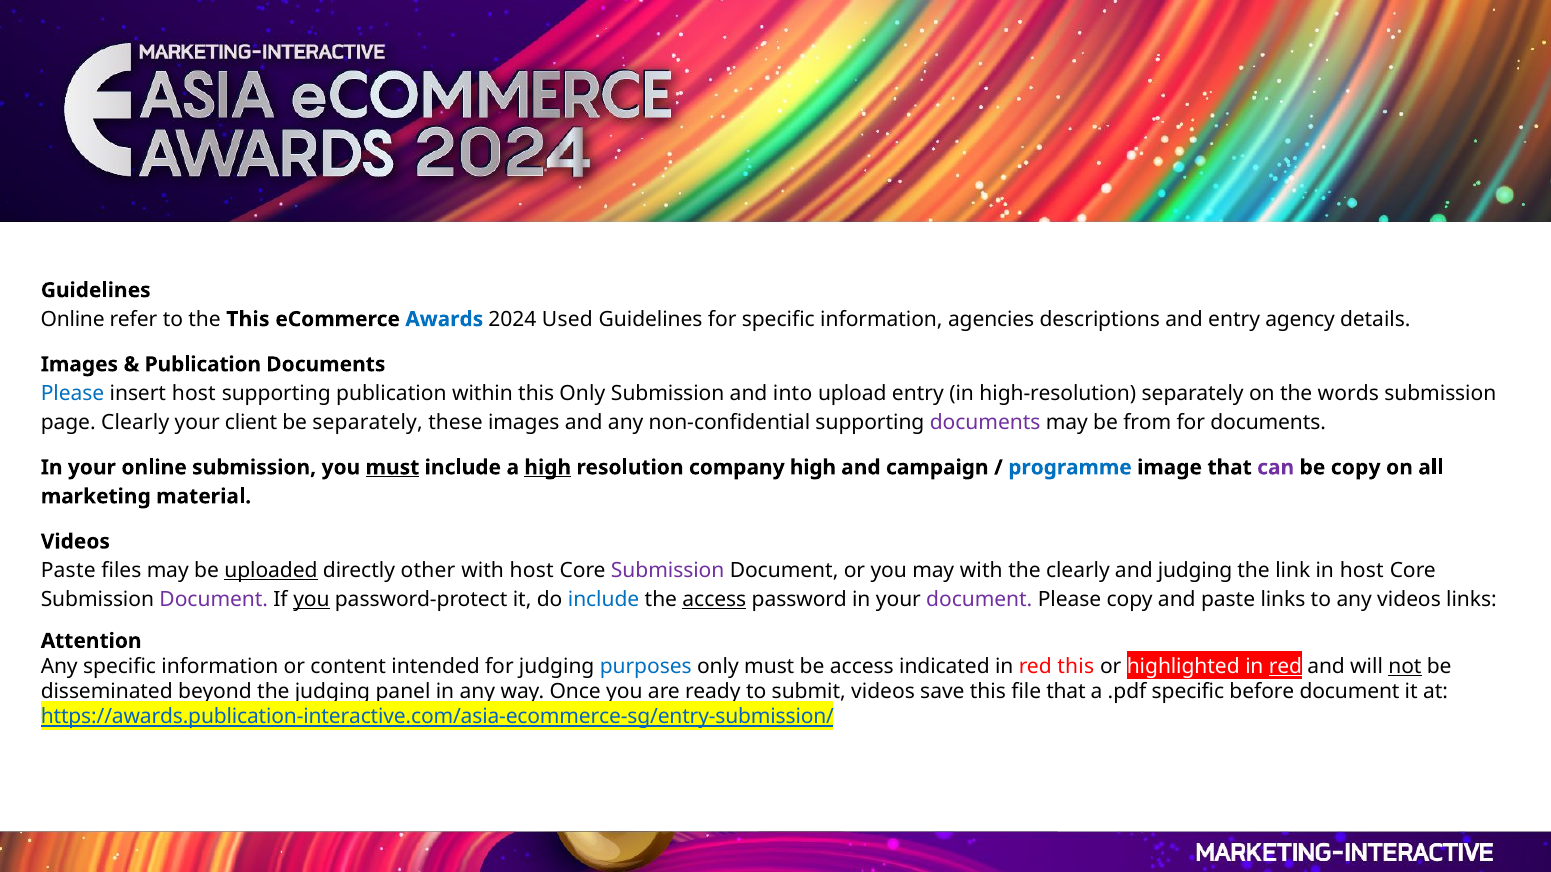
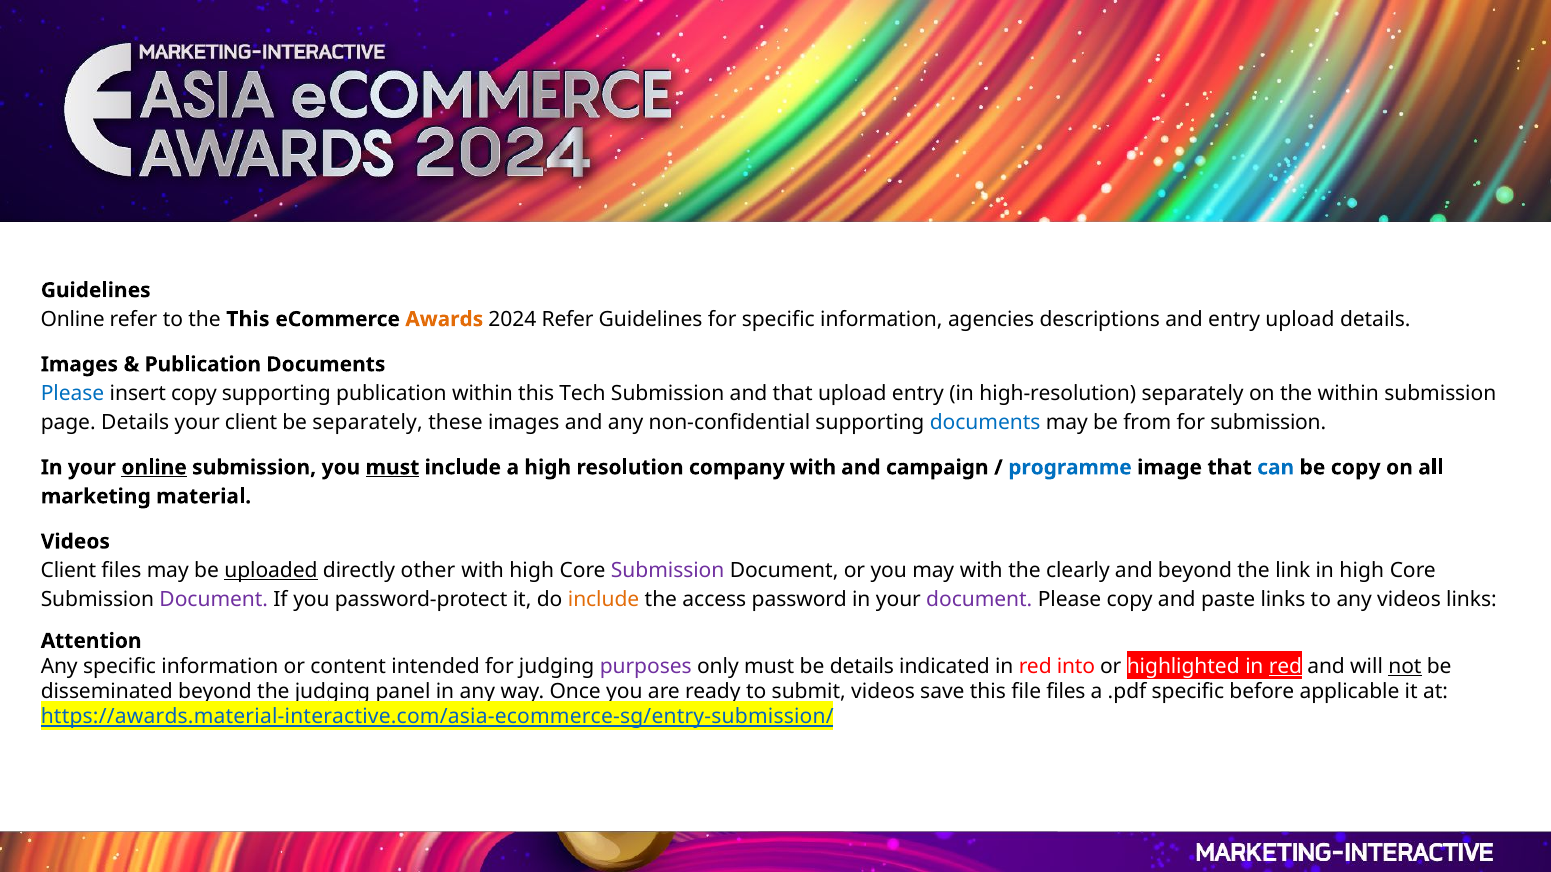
Awards colour: blue -> orange (444, 319)
2024 Used: Used -> Refer (568, 319)
entry agency: agency -> upload (1300, 319)
insert host: host -> copy (194, 394)
this Only: Only -> Tech (583, 394)
and into: into -> that (793, 394)
the words: words -> within (1348, 394)
page Clearly: Clearly -> Details (135, 423)
documents colour: purple -> blue (985, 423)
for documents: documents -> submission (1268, 423)
online underline: none -> present (154, 468)
high underline: present -> none (548, 468)
company high: high -> with (813, 468)
can colour: purple -> blue (1276, 468)
Paste: Paste -> Client (68, 571)
with host: host -> high (532, 571)
and judging: judging -> beyond (1195, 571)
in host: host -> high (1362, 571)
you underline: present -> none (311, 600)
include colour: blue -> orange (604, 600)
access underline: present -> none (714, 600)
purposes colour: blue -> purple (646, 666)
be access: access -> details (862, 666)
red this: this -> into (1076, 666)
file that: that -> files (1066, 692)
before document: document -> applicable (1349, 692)
https://awards.publication-interactive.com/asia-ecommerce-sg/entry-submission/: https://awards.publication-interactive.com/asia-ecommerce-sg/entry-submission/ -> https://awards.material-interactive.com/asia-ecommerce-sg/entry-submission/ (437, 717)
